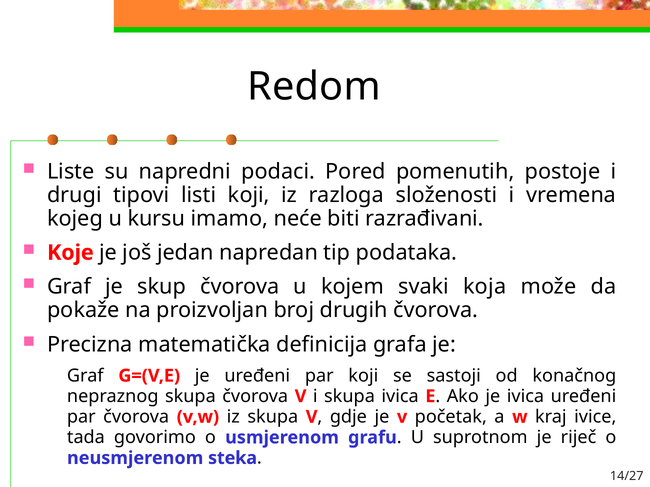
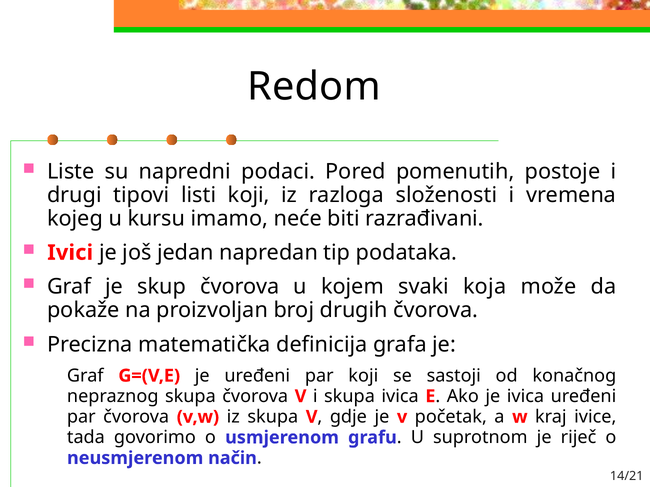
Koje: Koje -> Ivici (70, 253)
steka: steka -> način (232, 458)
14/27: 14/27 -> 14/21 (627, 477)
